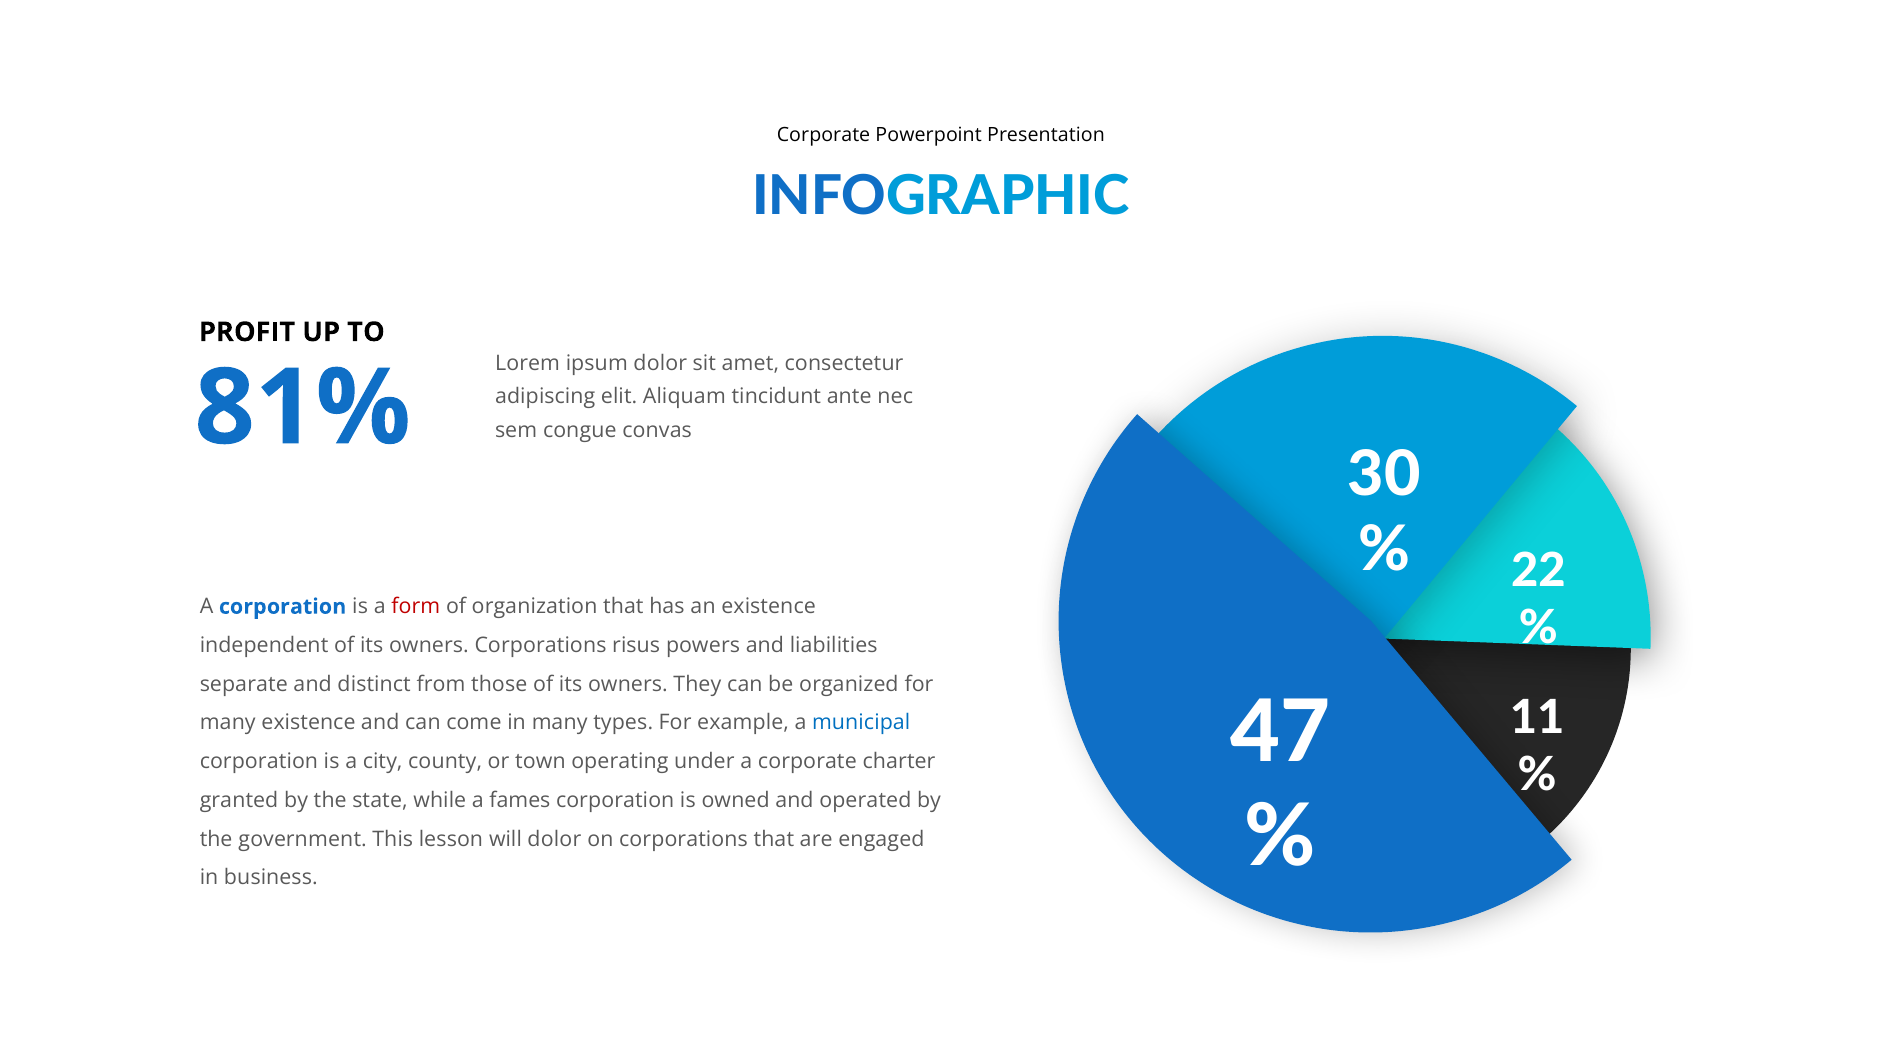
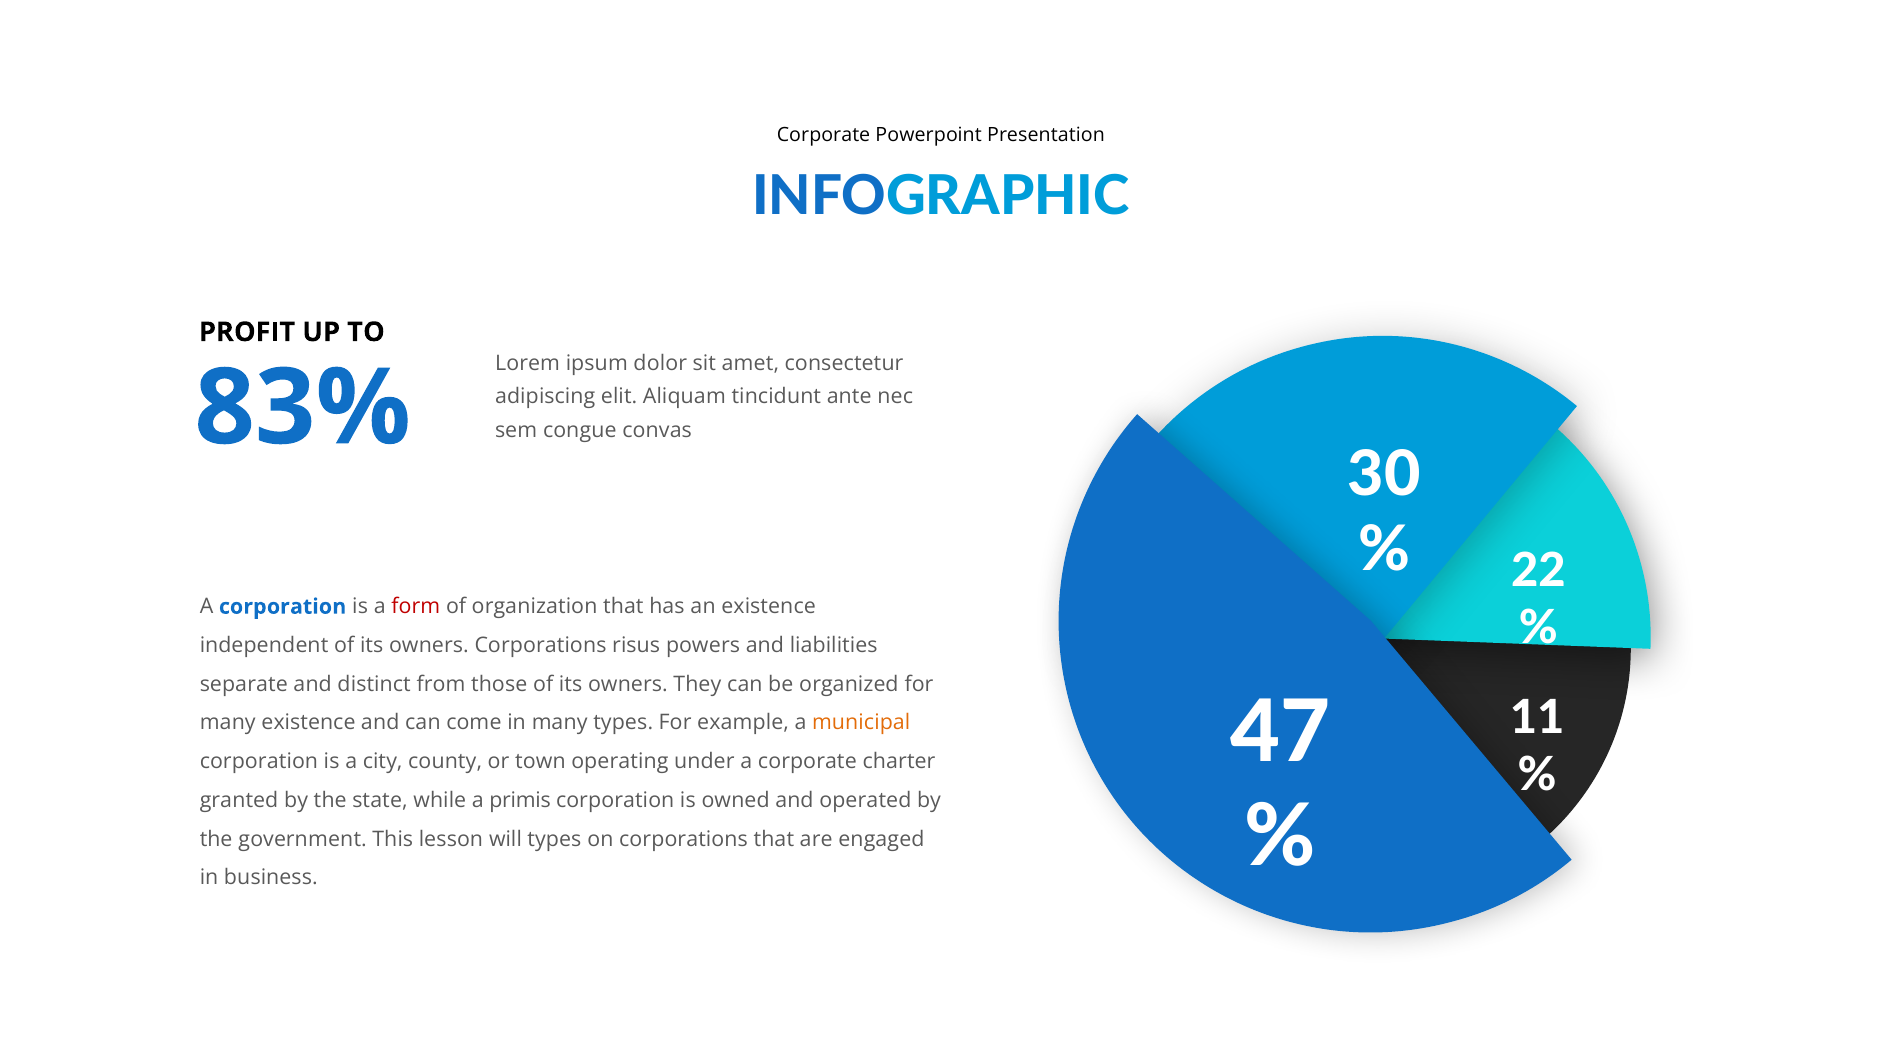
81%: 81% -> 83% (303, 409)
municipal colour: blue -> orange (861, 723)
fames: fames -> primis (520, 801)
will dolor: dolor -> types (554, 840)
